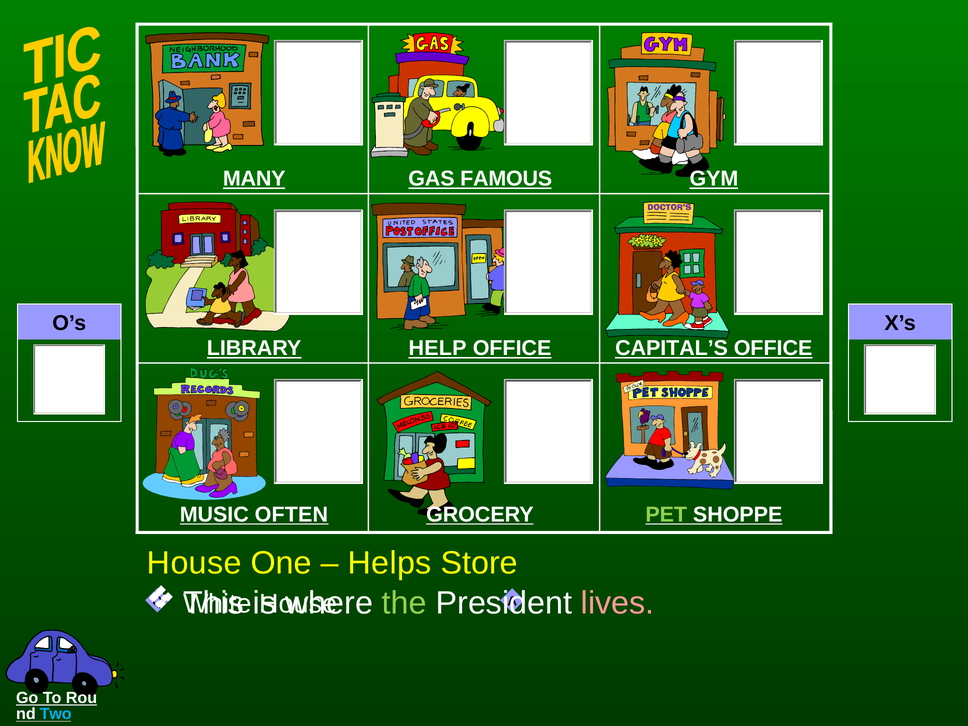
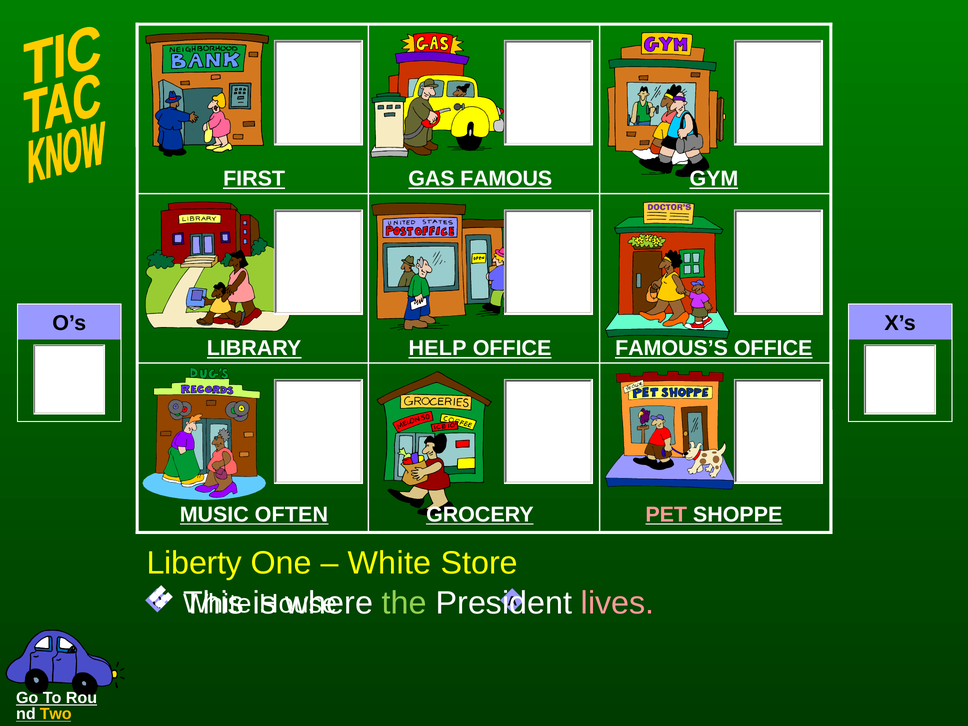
MANY: MANY -> FIRST (254, 179)
CAPITAL’S: CAPITAL’S -> FAMOUS’S (672, 348)
PET colour: light green -> pink (666, 515)
House: House -> Liberty (194, 563)
Helps: Helps -> White (390, 563)
Two colour: light blue -> yellow (56, 714)
